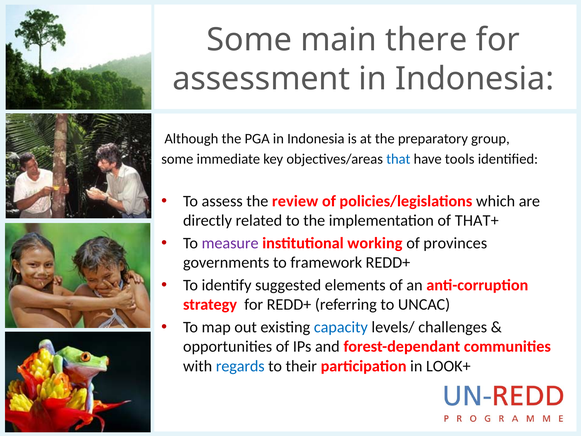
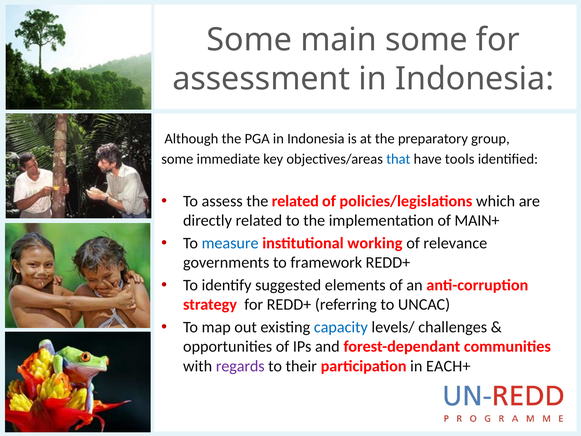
main there: there -> some (427, 40)
the review: review -> related (295, 201)
THAT+: THAT+ -> MAIN+ (477, 221)
measure colour: purple -> blue (230, 243)
provinces: provinces -> relevance (455, 243)
regards colour: blue -> purple (240, 366)
LOOK+: LOOK+ -> EACH+ (448, 366)
